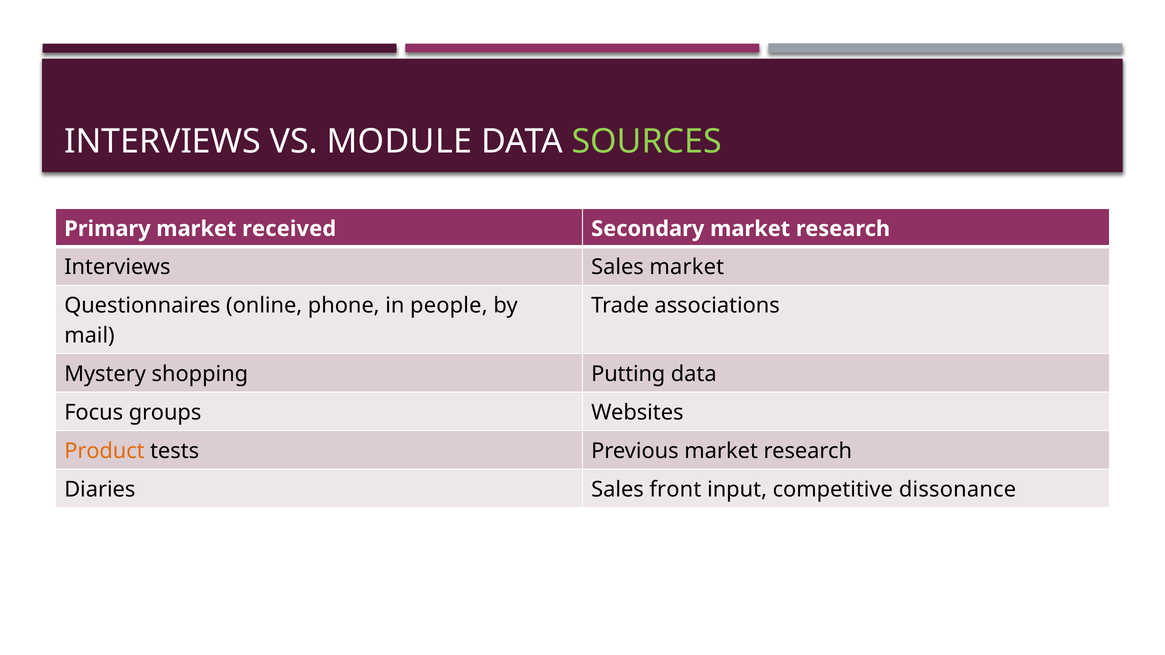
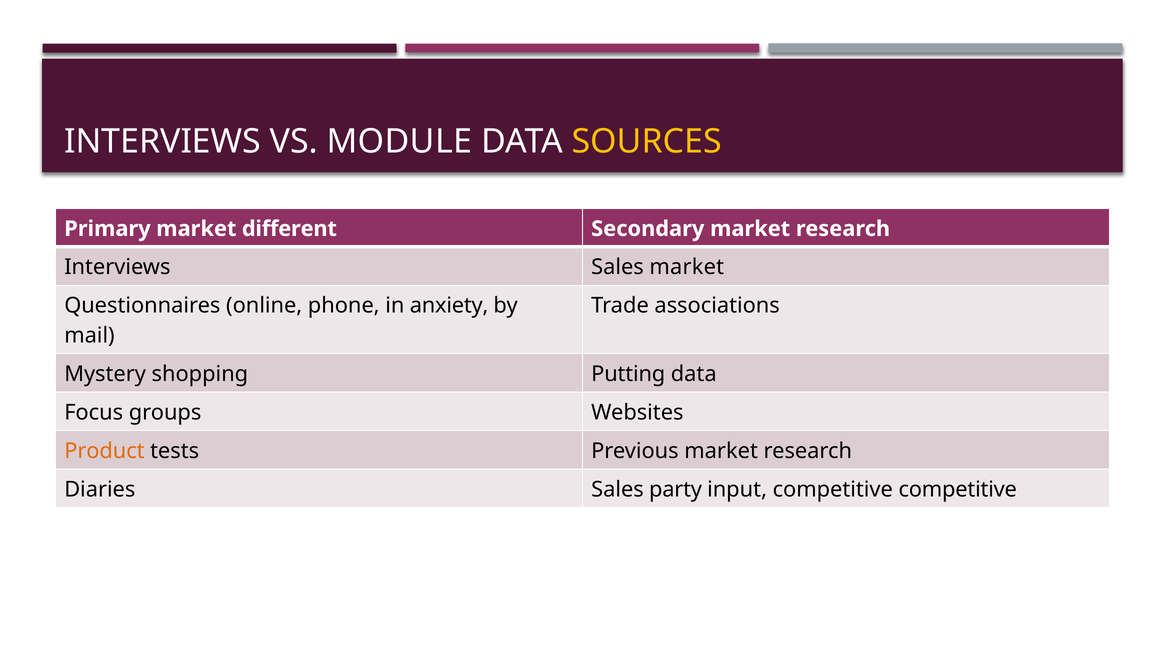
SOURCES colour: light green -> yellow (647, 142)
received: received -> different (289, 229)
people: people -> anxiety (449, 306)
front: front -> party (676, 490)
competitive dissonance: dissonance -> competitive (958, 490)
